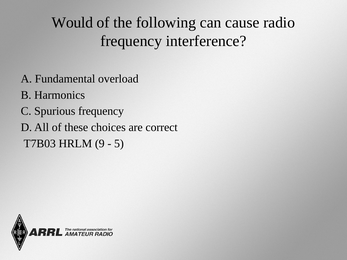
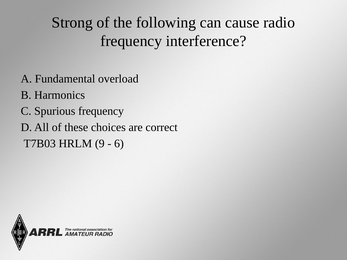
Would: Would -> Strong (72, 22)
5: 5 -> 6 (119, 144)
